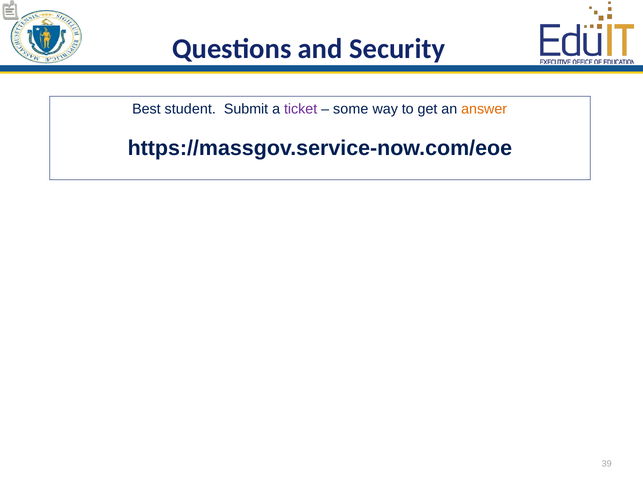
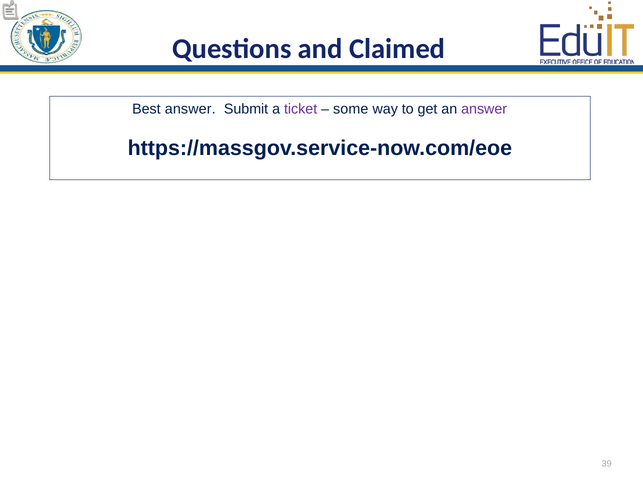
Security: Security -> Claimed (397, 49)
Best student: student -> answer (190, 109)
answer colour: orange -> purple (484, 109)
